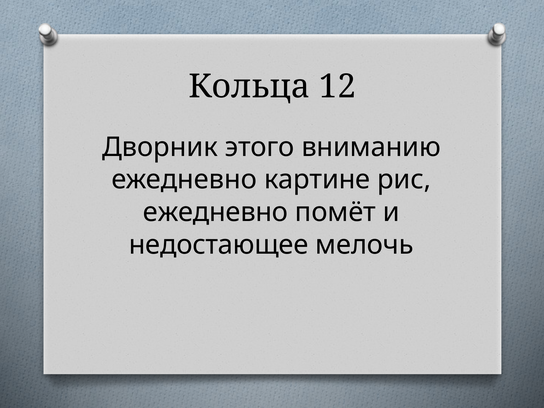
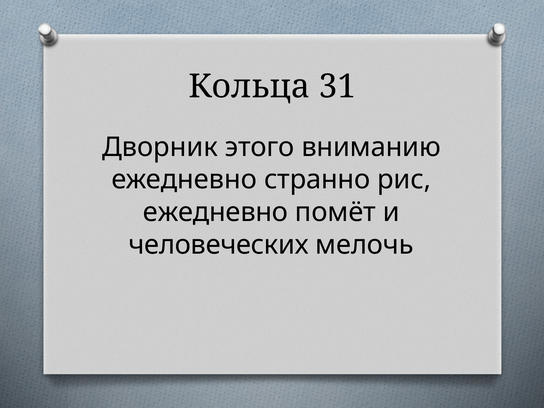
12: 12 -> 31 (337, 87)
картине: картине -> странно (317, 180)
недостающее: недостающее -> человеческих (219, 245)
